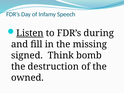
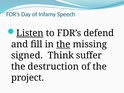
during: during -> defend (99, 33)
the underline: none -> present (63, 44)
bomb: bomb -> suffer (89, 55)
owned: owned -> project (27, 78)
